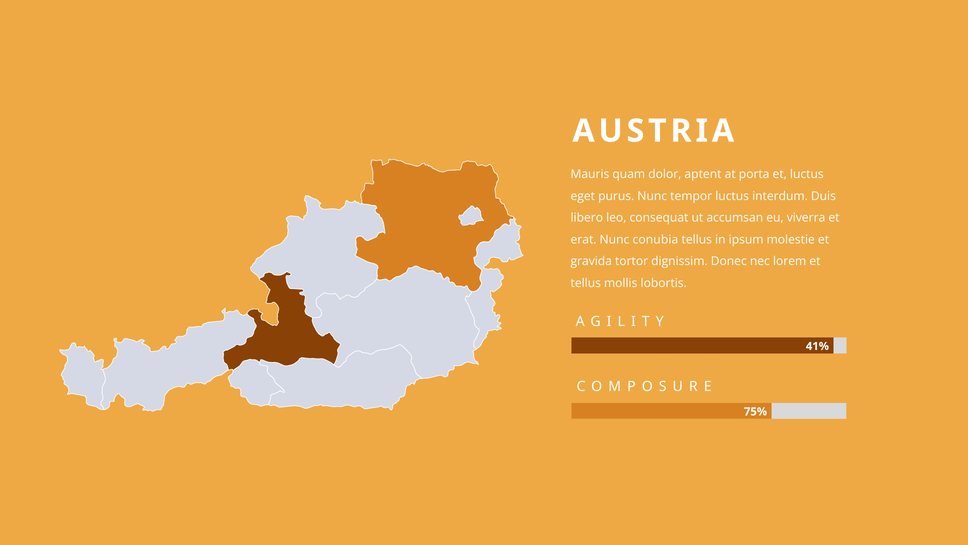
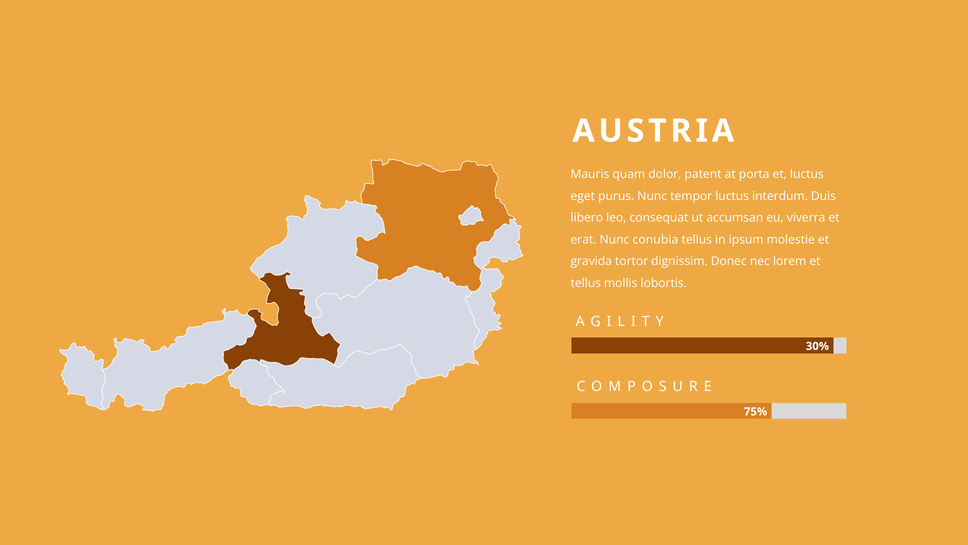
aptent: aptent -> patent (703, 174)
41%: 41% -> 30% (817, 346)
